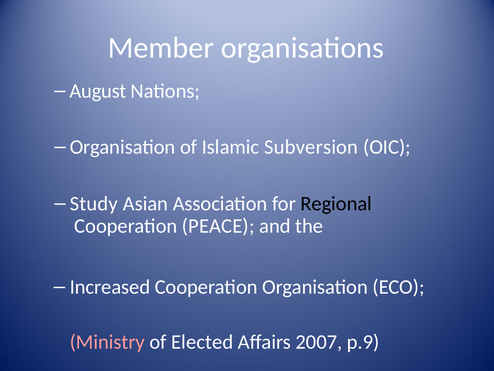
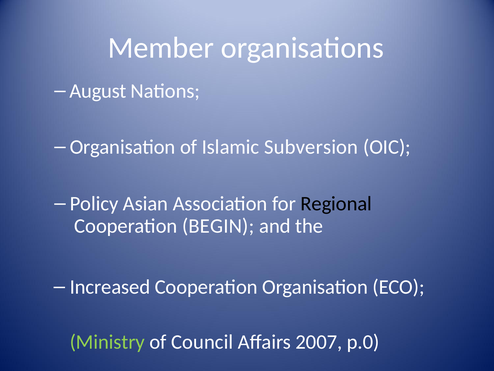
Study: Study -> Policy (94, 203)
PEACE: PEACE -> BEGIN (218, 226)
Ministry colour: pink -> light green (107, 341)
Elected: Elected -> Council (202, 341)
p.9: p.9 -> p.0 (363, 341)
